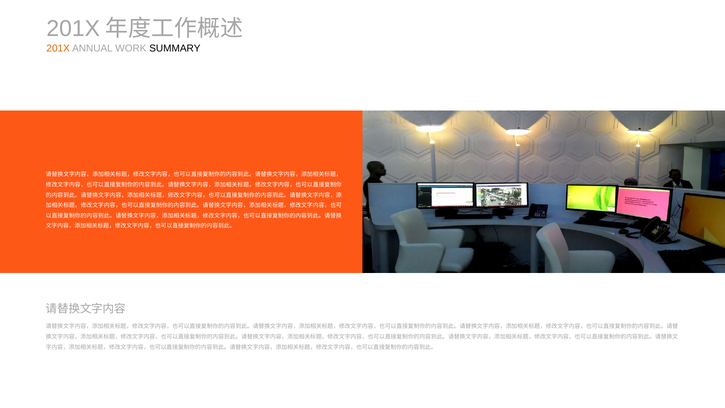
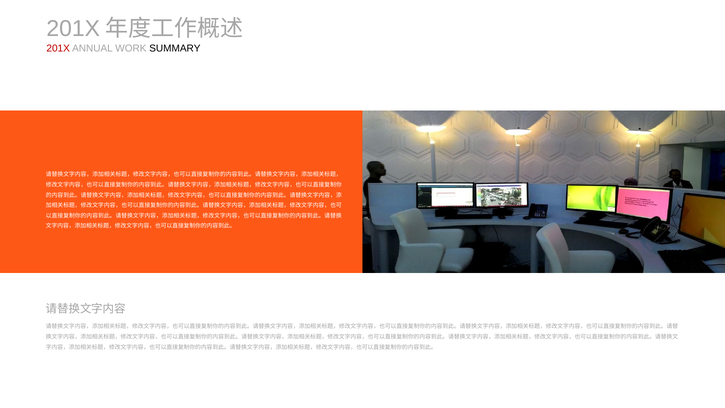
201X colour: orange -> red (58, 49)
